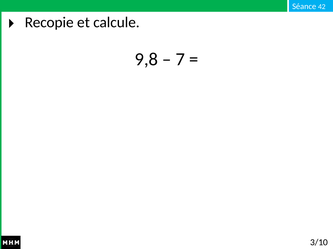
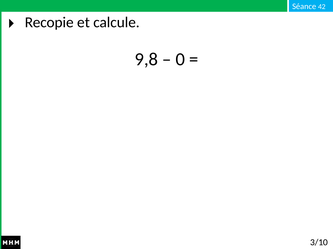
7: 7 -> 0 (180, 59)
